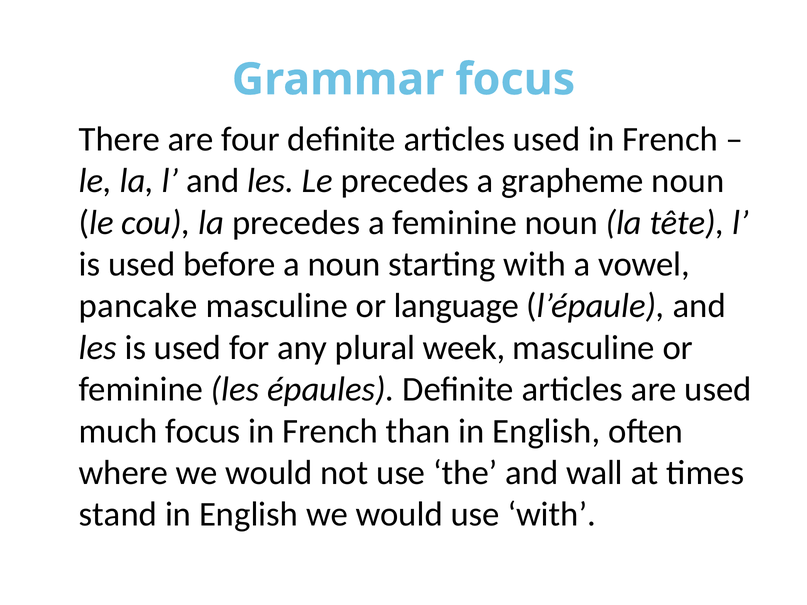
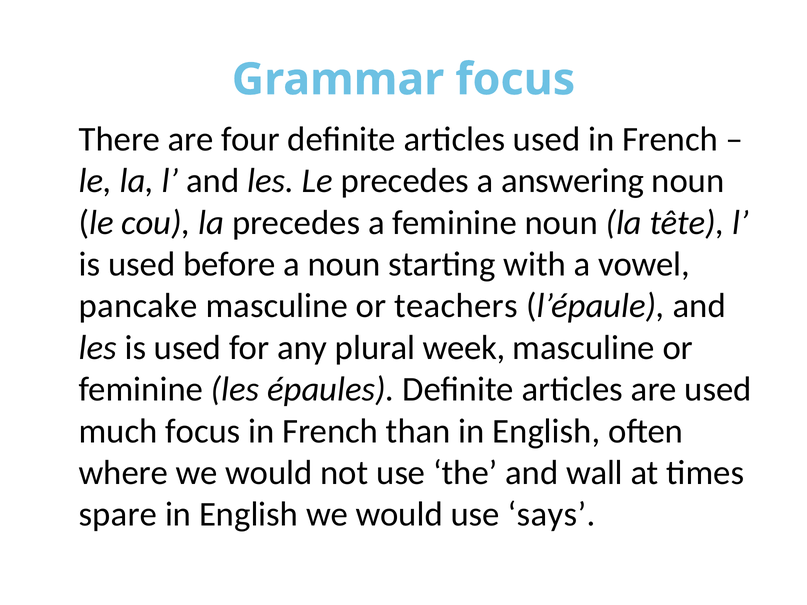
grapheme: grapheme -> answering (573, 181)
language: language -> teachers (456, 306)
stand: stand -> spare (118, 515)
use with: with -> says (552, 515)
